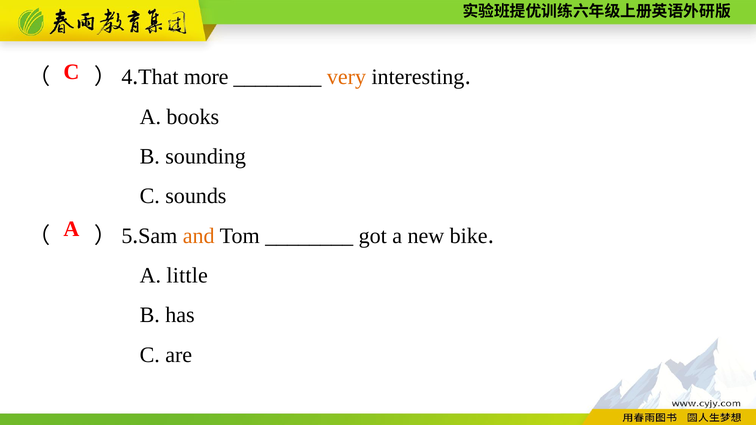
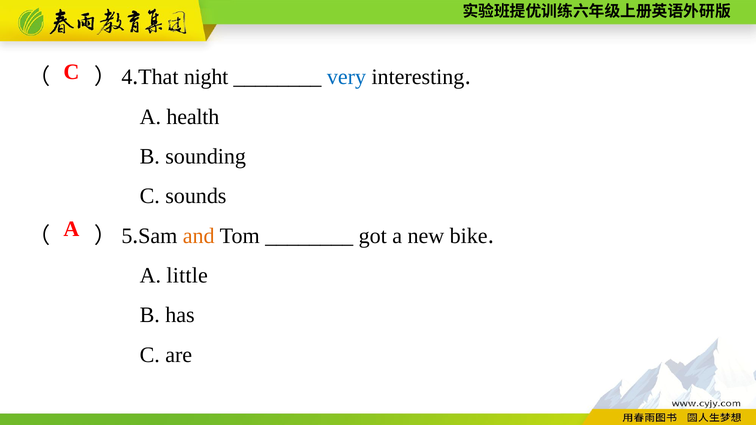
more: more -> night (206, 77)
very colour: orange -> blue (347, 77)
books: books -> health (193, 117)
